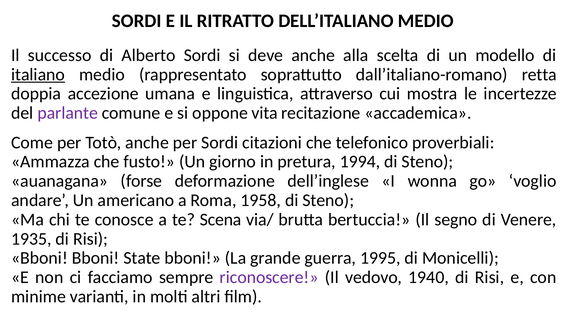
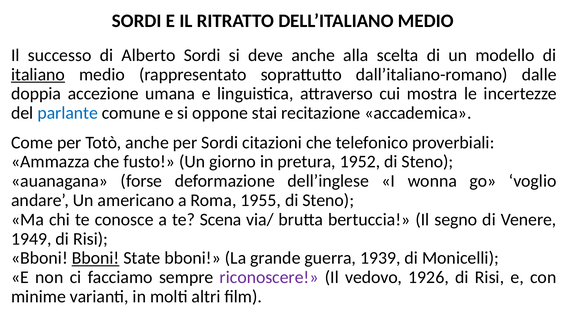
retta: retta -> dalle (539, 74)
parlante colour: purple -> blue (68, 113)
vita: vita -> stai (265, 113)
1994: 1994 -> 1952 (360, 162)
1958: 1958 -> 1955 (261, 200)
1935: 1935 -> 1949 (31, 239)
Bboni underline: none -> present (96, 258)
1995: 1995 -> 1939 (380, 258)
1940: 1940 -> 1926 (429, 277)
